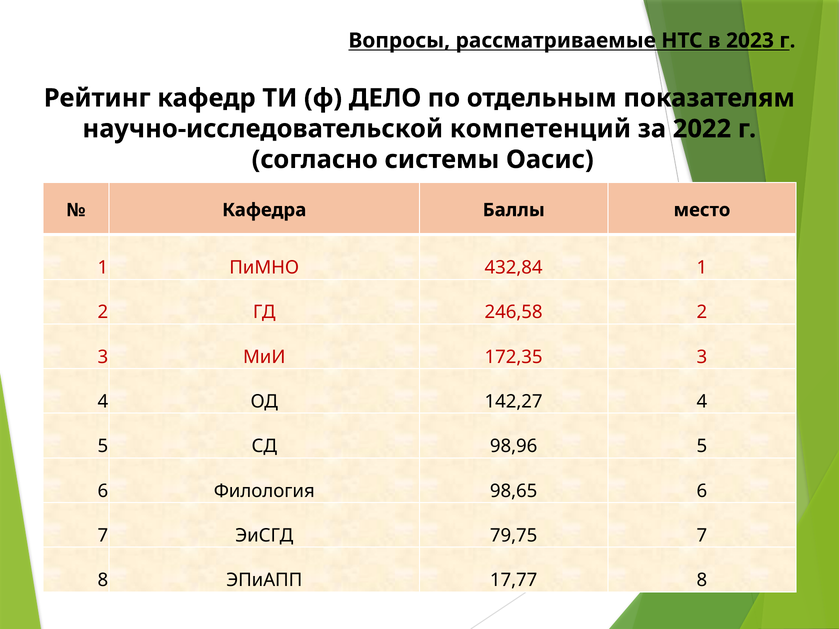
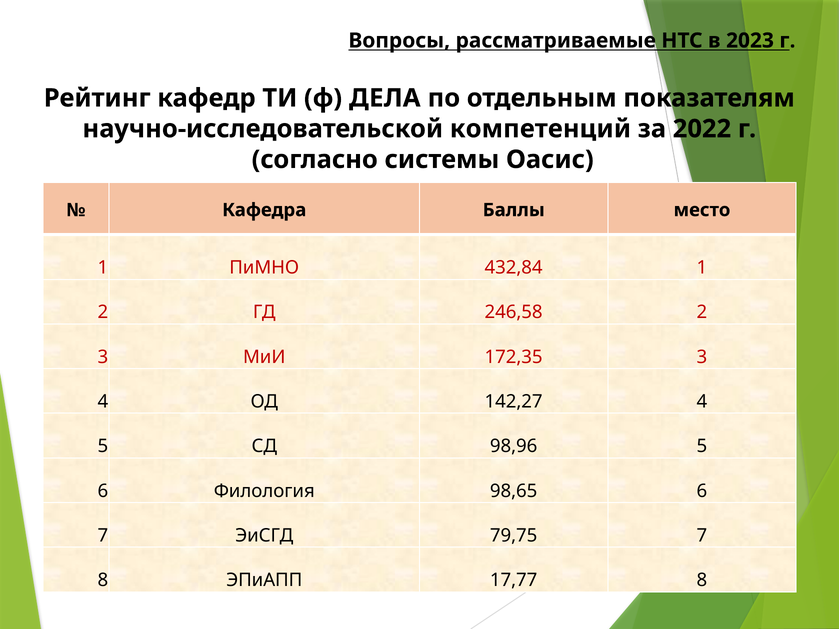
ДЕЛО: ДЕЛО -> ДЕЛА (385, 98)
